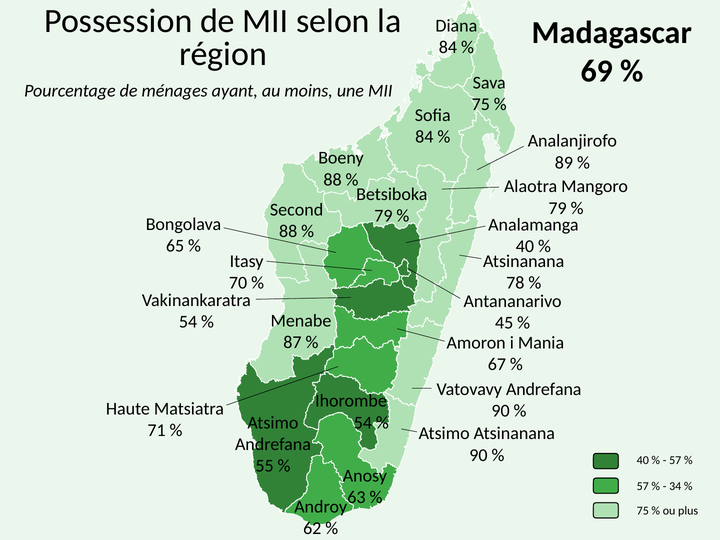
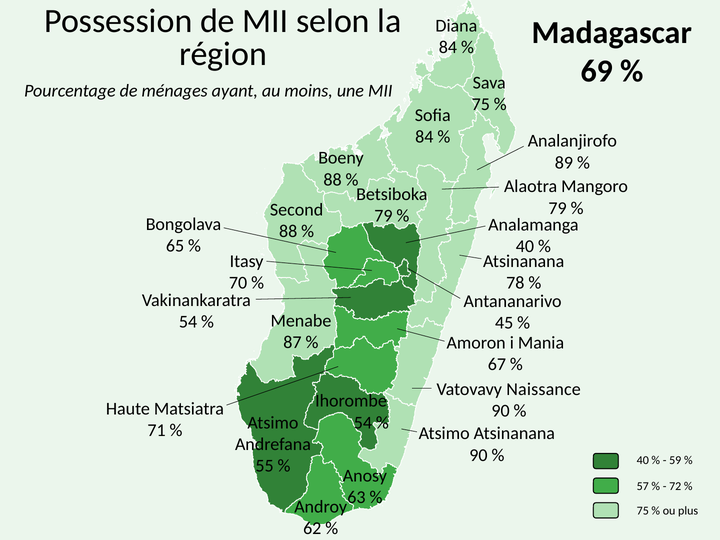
Vatovavy Andrefana: Andrefana -> Naissance (544, 389)
57: 57 -> 59 (675, 460)
34: 34 -> 72 (675, 486)
